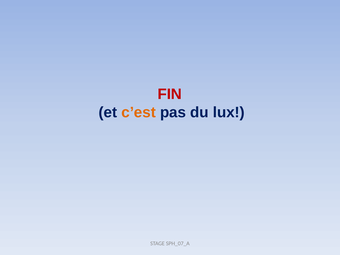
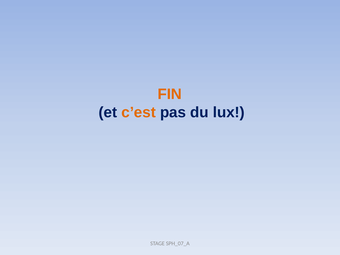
FIN colour: red -> orange (170, 94)
